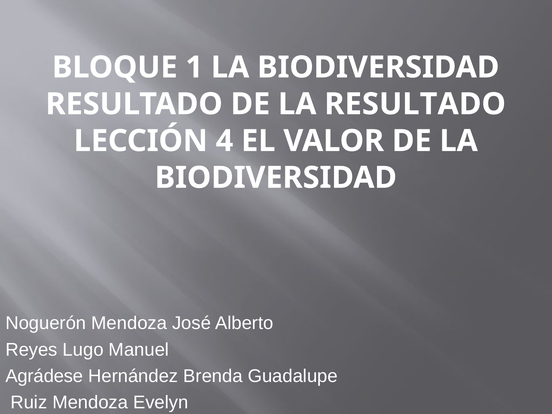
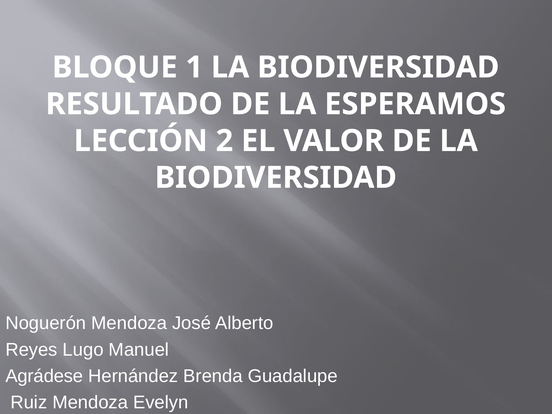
LA RESULTADO: RESULTADO -> ESPERAMOS (415, 104)
4: 4 -> 2 (224, 141)
